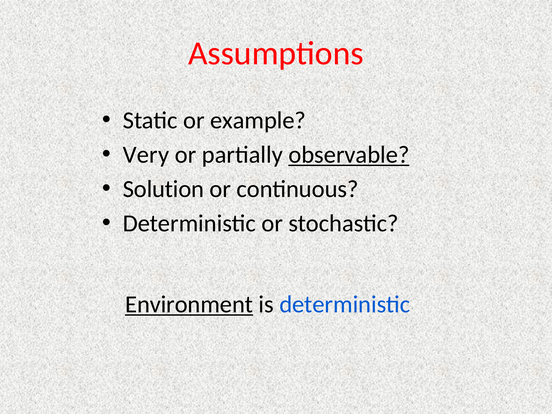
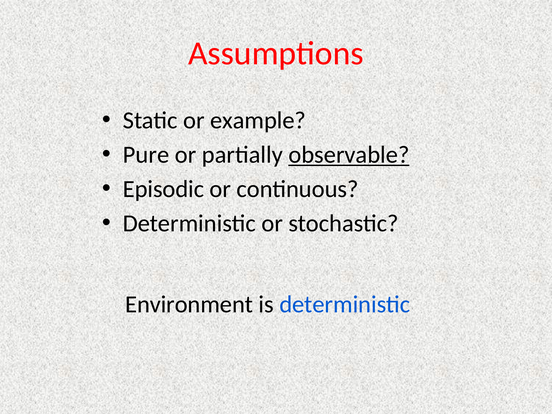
Very: Very -> Pure (146, 155)
Solution: Solution -> Episodic (163, 189)
Environment underline: present -> none (189, 304)
